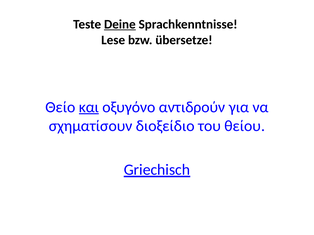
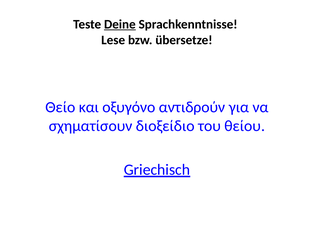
και underline: present -> none (89, 107)
